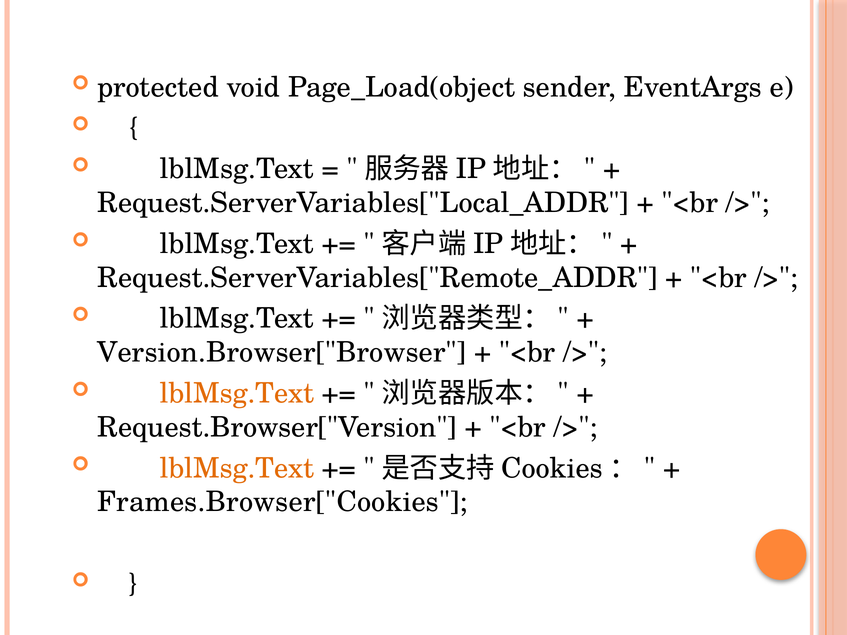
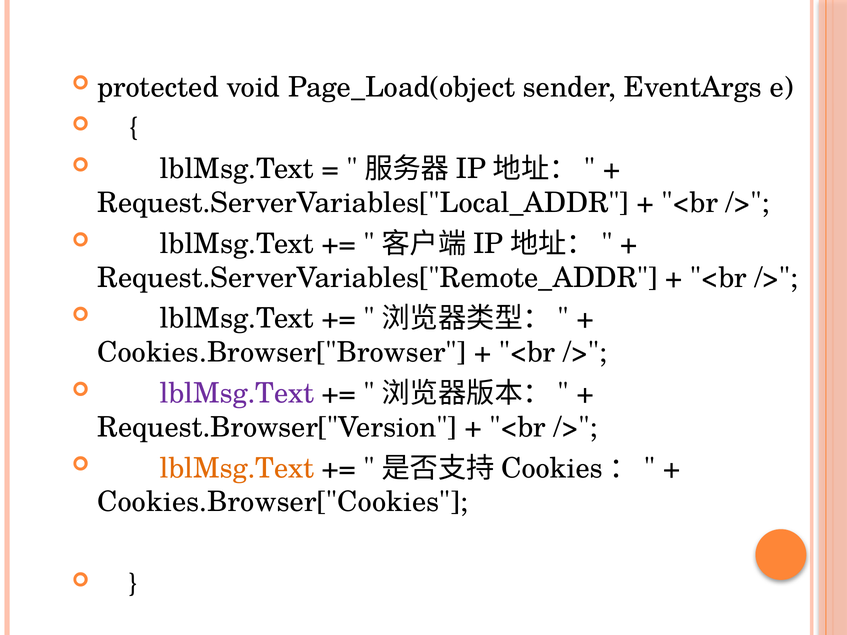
Version.Browser["Browser: Version.Browser["Browser -> Cookies.Browser["Browser (282, 353)
lblMsg.Text colour: orange -> purple (237, 394)
Frames.Browser["Cookies: Frames.Browser["Cookies -> Cookies.Browser["Cookies (283, 502)
